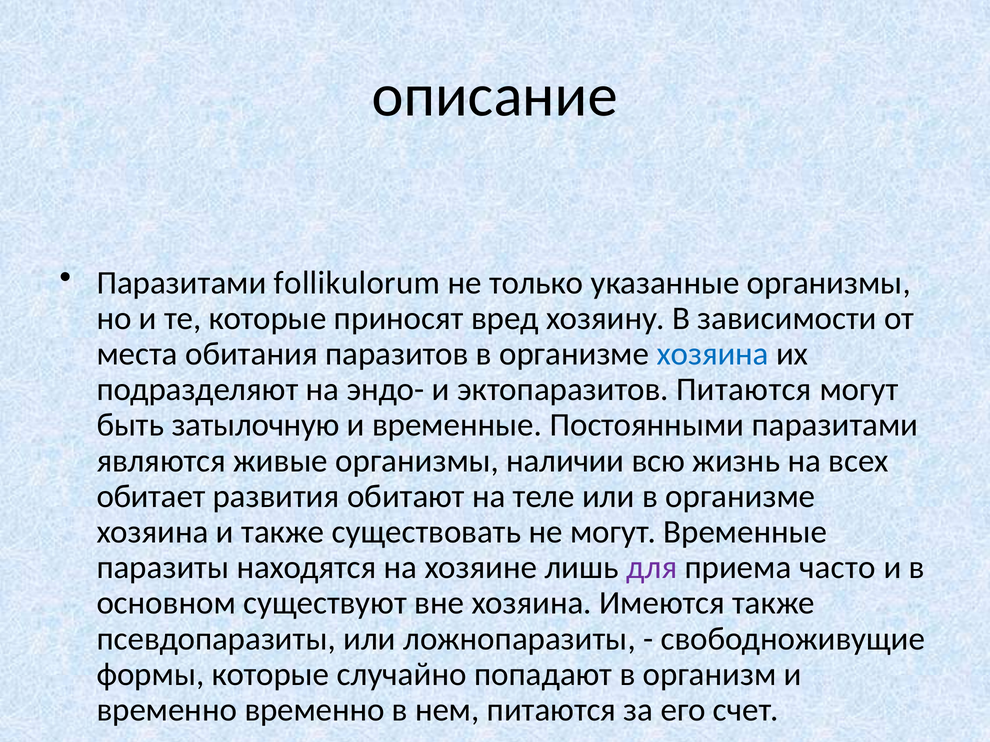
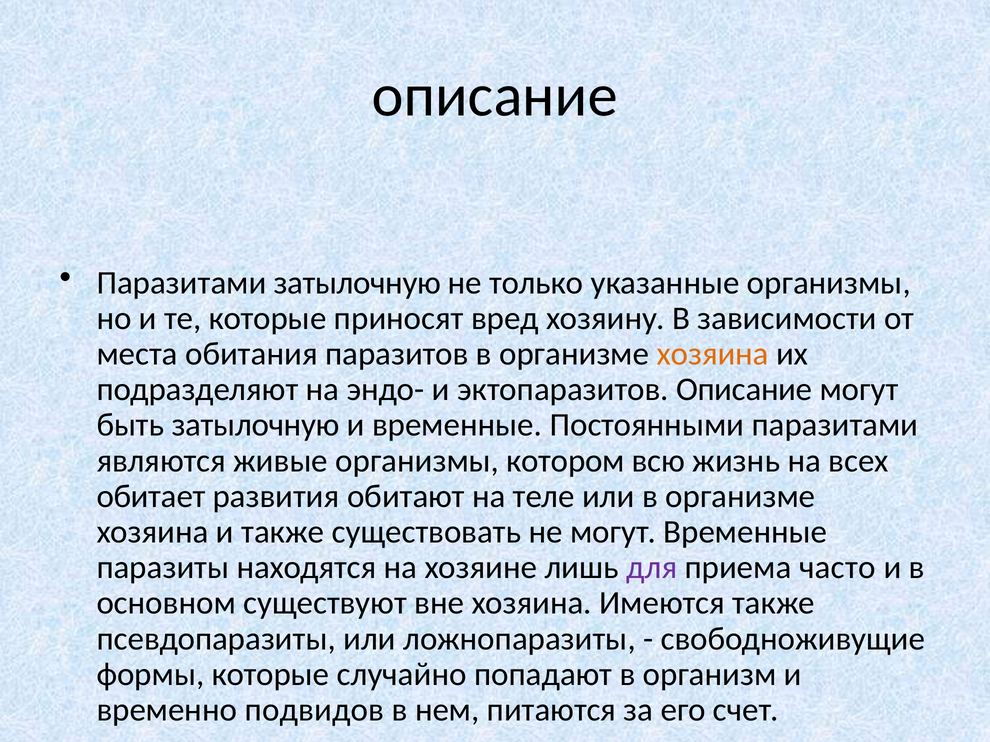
Паразитами follikulorum: follikulorum -> затылочную (357, 283)
хозяина colour: blue -> orange (713, 354)
эктопаразитов Питаются: Питаются -> Описание (744, 390)
наличии: наличии -> котором (565, 461)
временно временно: временно -> подвидов (314, 710)
